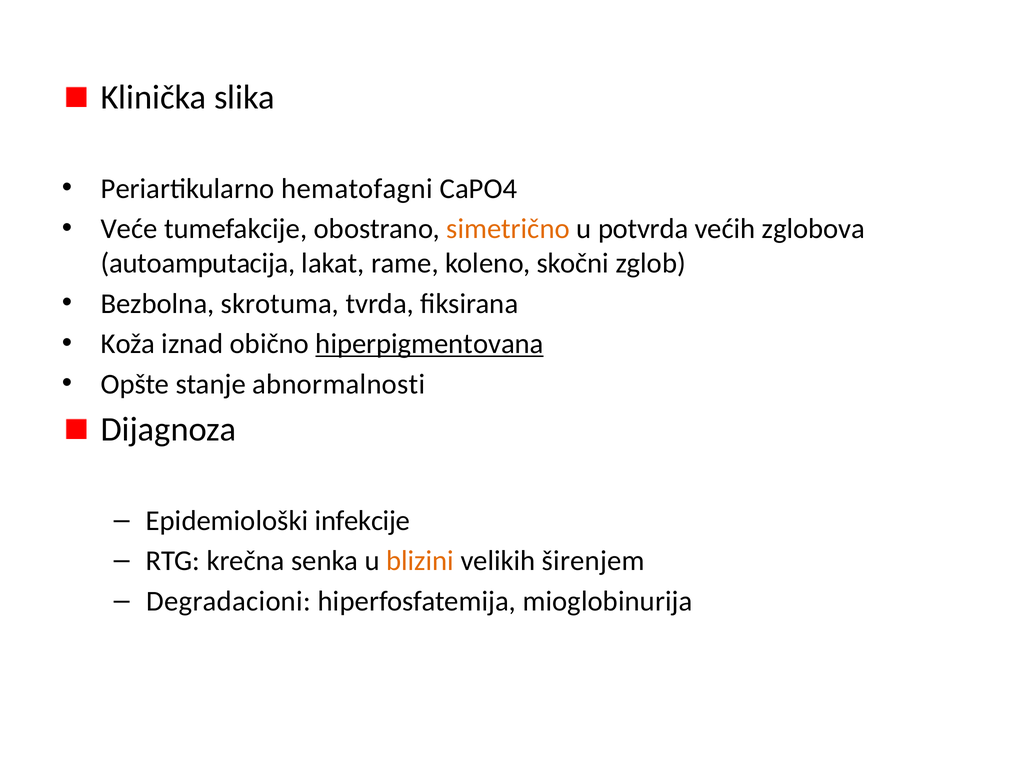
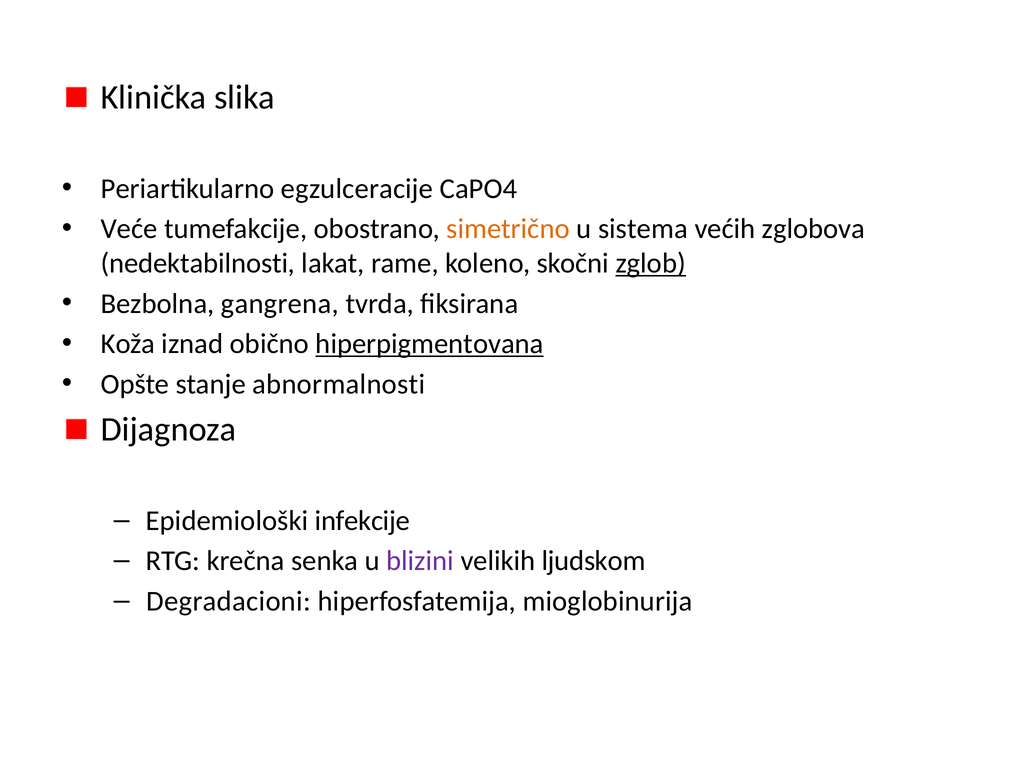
hematofagni: hematofagni -> egzulceracije (357, 189)
potvrda: potvrda -> sistema (643, 229)
autoamputacija: autoamputacija -> nedektabilnosti (198, 263)
zglob underline: none -> present (651, 263)
skrotuma: skrotuma -> gangrena (280, 303)
blizini colour: orange -> purple (420, 561)
širenjem: širenjem -> ljudskom (594, 561)
